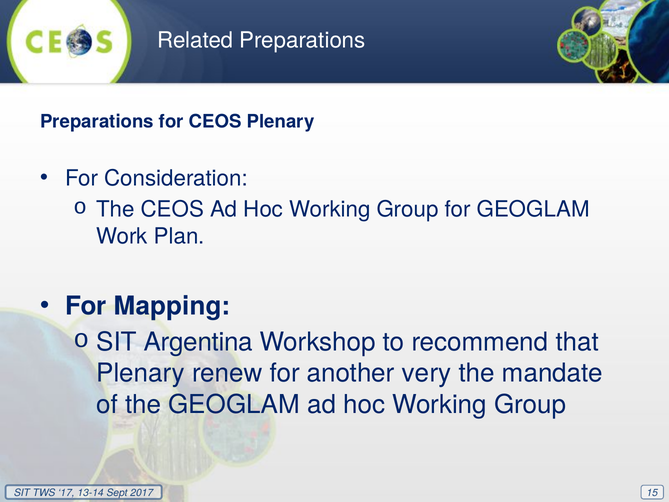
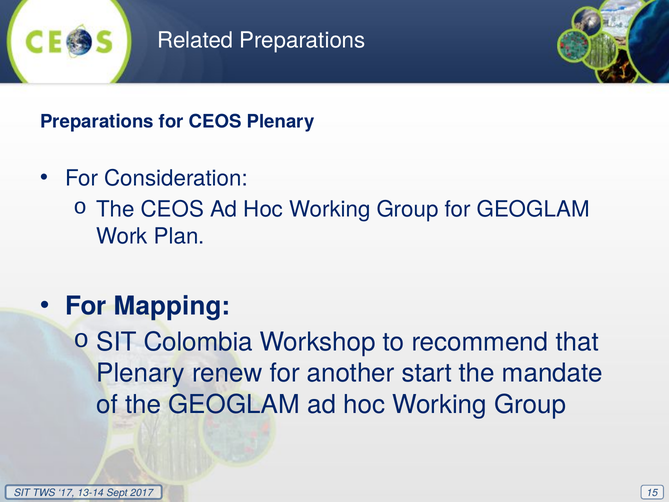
Argentina: Argentina -> Colombia (198, 342)
very: very -> start (427, 373)
